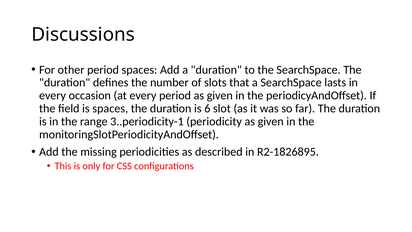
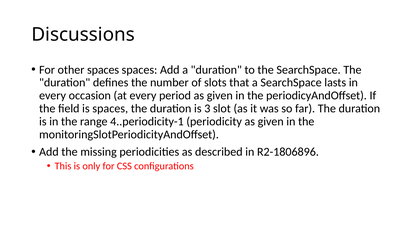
other period: period -> spaces (103, 70)
6: 6 -> 3 (207, 109)
3..periodicity-1: 3..periodicity-1 -> 4..periodicity-1 (147, 121)
R2-1826895: R2-1826895 -> R2-1806896 (288, 152)
